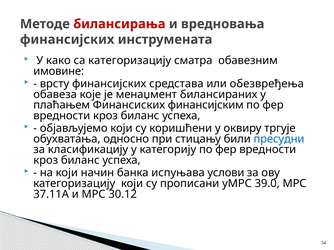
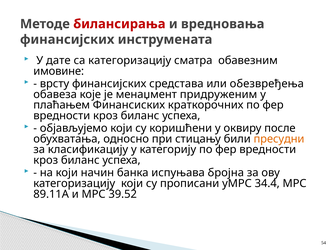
како: како -> дате (58, 61)
билансираних: билансираних -> придруженим (219, 95)
финансијским: финансијским -> краткорочних (206, 105)
тргује: тргује -> после (280, 128)
пресудни colour: blue -> orange (279, 139)
услови: услови -> бројна (226, 173)
39.0: 39.0 -> 34.4 (267, 184)
37.11А: 37.11А -> 89.11А (51, 194)
30.12: 30.12 -> 39.52 (123, 194)
